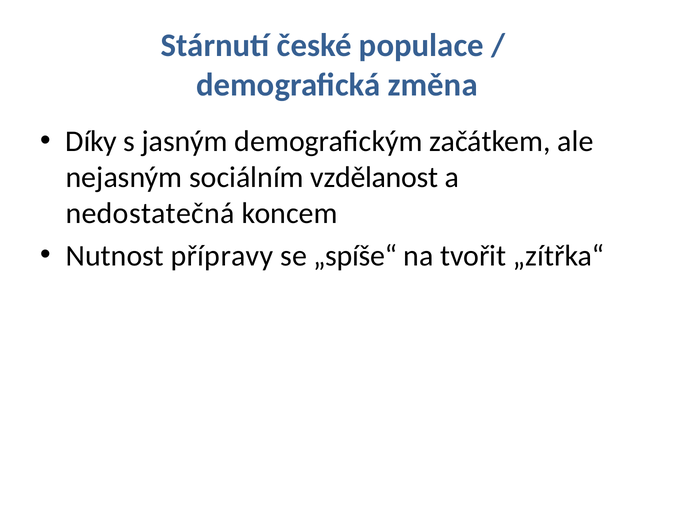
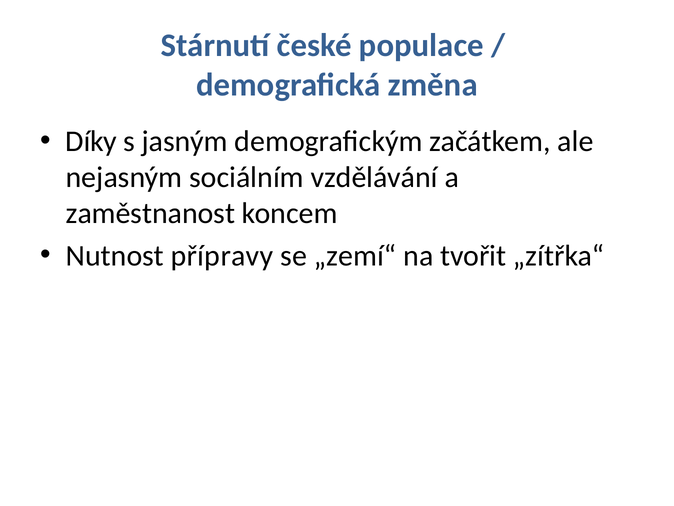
vzdělanost: vzdělanost -> vzdělávání (374, 177)
nedostatečná: nedostatečná -> zaměstnanost (150, 213)
„spíše“: „spíše“ -> „zemí“ (355, 255)
